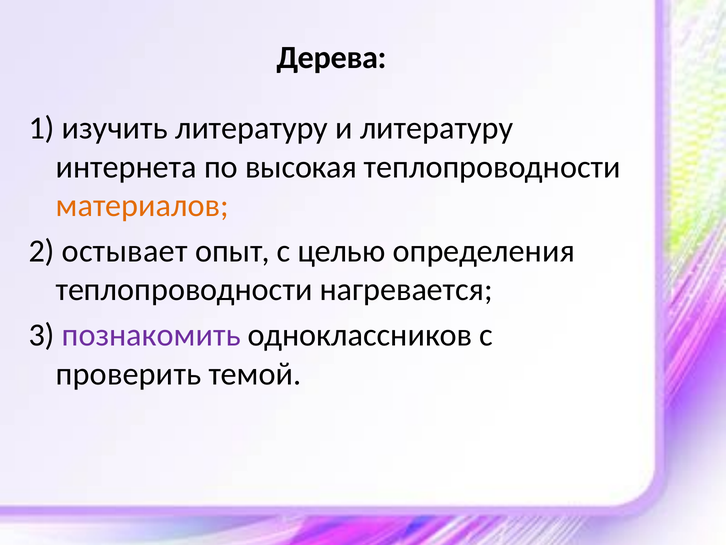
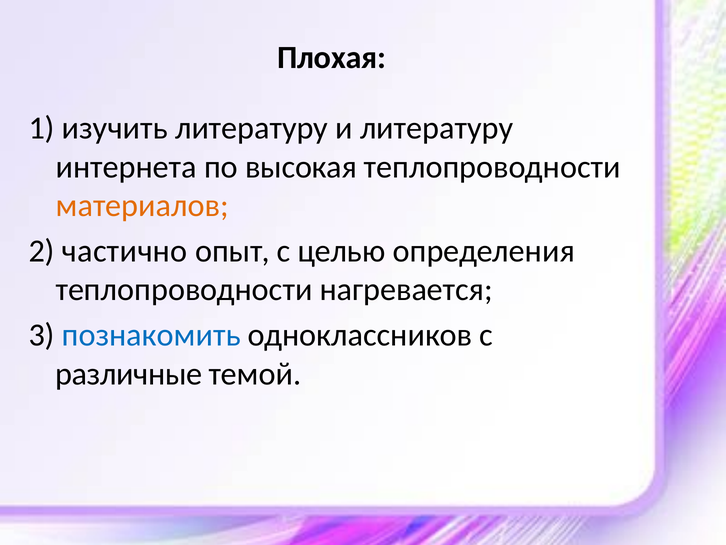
Дерева: Дерева -> Плохая (332, 57)
остывает: остывает -> частично (125, 251)
познакомить colour: purple -> blue (151, 335)
проверить: проверить -> различные (129, 374)
